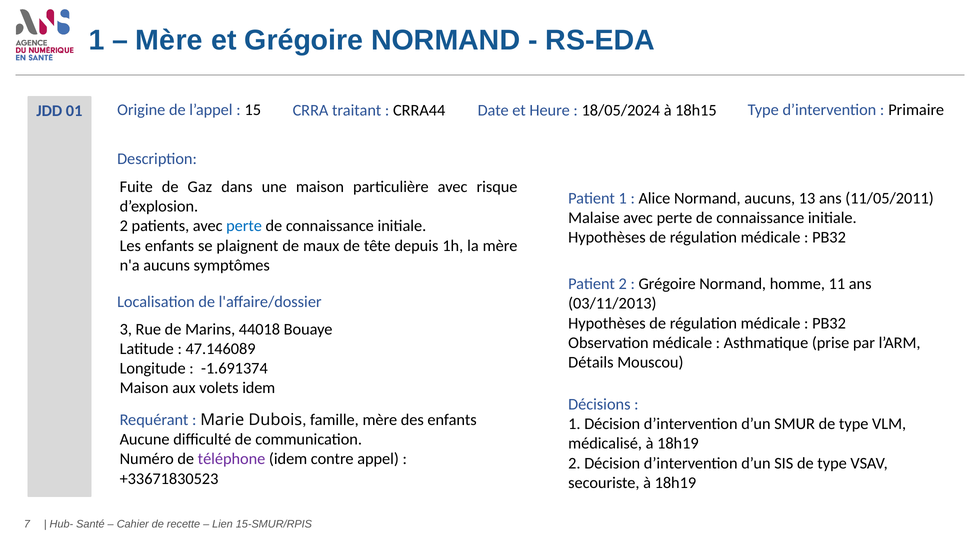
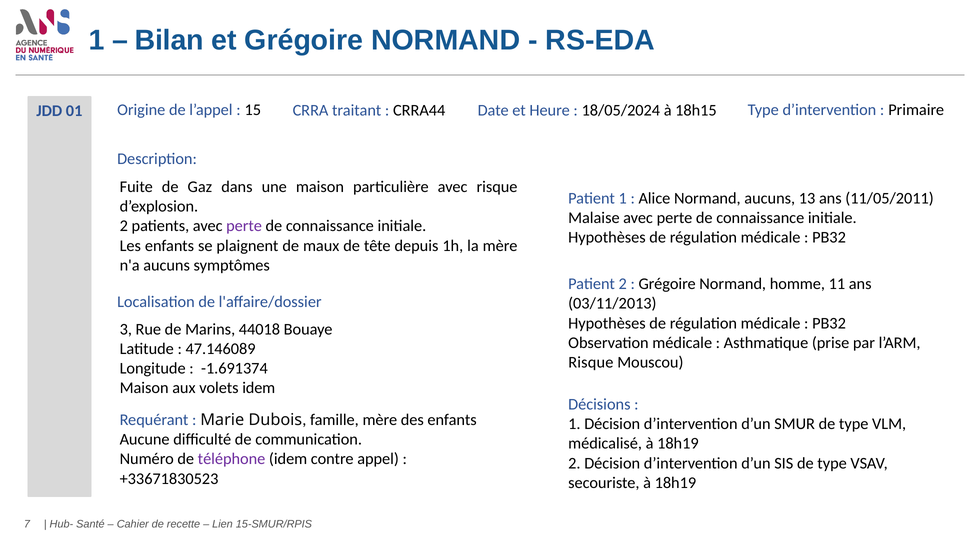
Mère: Mère -> Bilan (169, 40)
perte colour: blue -> purple (244, 226)
Détails: Détails -> Risque (591, 362)
